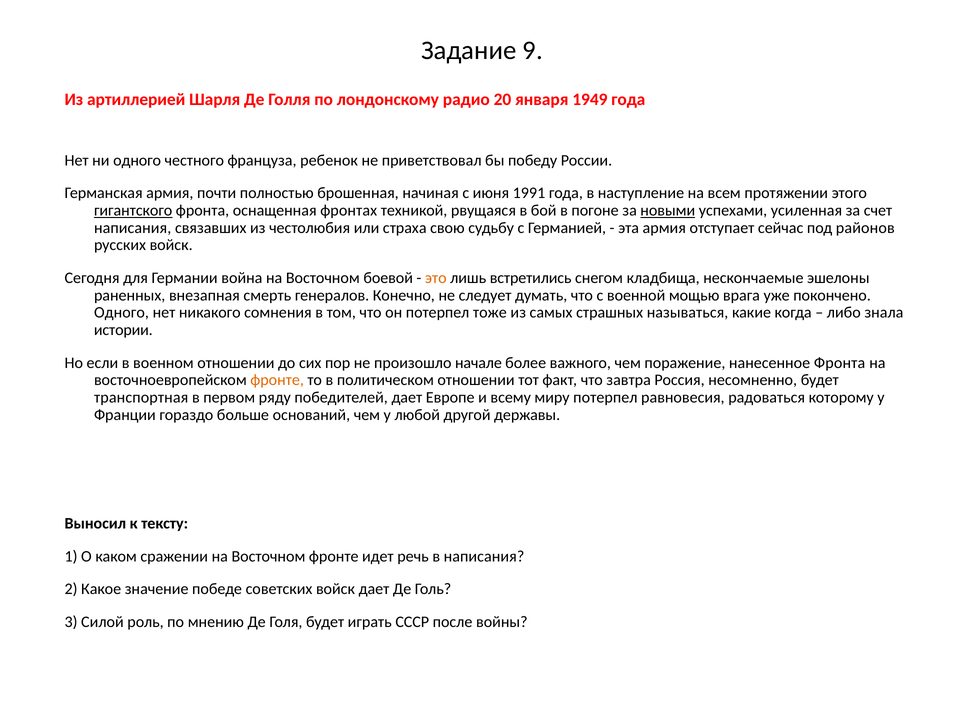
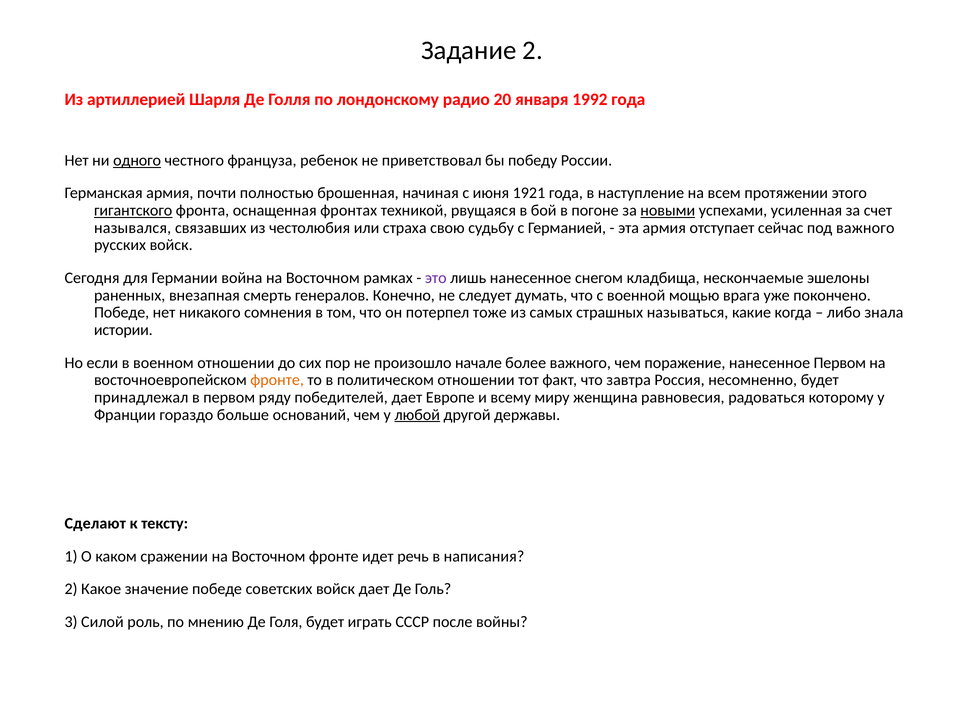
Задание 9: 9 -> 2 (533, 50)
1949: 1949 -> 1992 (590, 99)
одного underline: none -> present (137, 160)
1991: 1991 -> 1921 (529, 193)
написания: написания -> назывался (133, 228)
под районов: районов -> важного (865, 228)
боевой: боевой -> рамках (388, 278)
это colour: orange -> purple (436, 278)
лишь встретились: встретились -> нанесенное (531, 278)
Одного: Одного -> Победе (122, 313)
нанесенное Фронта: Фронта -> Первом (840, 363)
транспортная: транспортная -> принадлежал (141, 397)
миру потерпел: потерпел -> женщина (605, 397)
любой underline: none -> present (417, 415)
Выносил: Выносил -> Сделают (95, 524)
